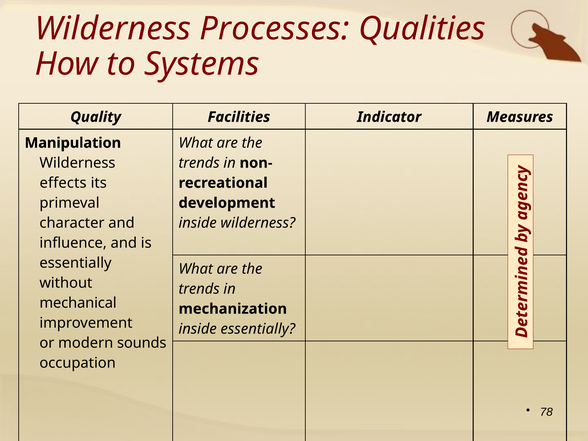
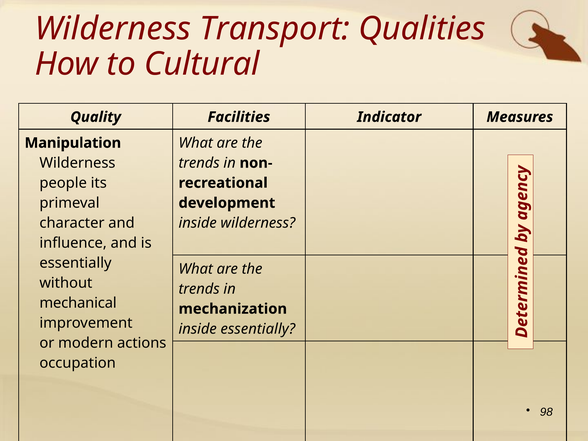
Processes: Processes -> Transport (275, 29)
Systems: Systems -> Cultural (202, 64)
effects: effects -> people (63, 183)
sounds: sounds -> actions (142, 343)
78: 78 -> 98 (546, 412)
